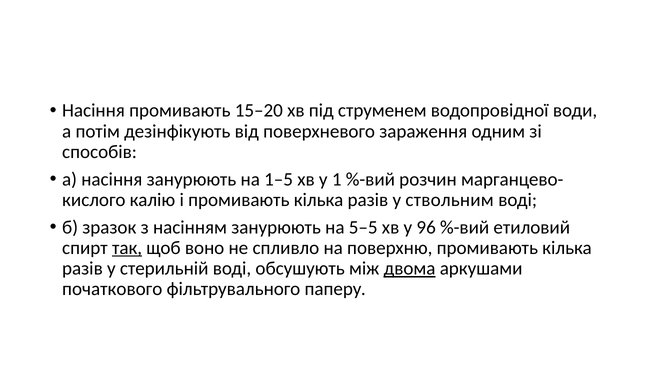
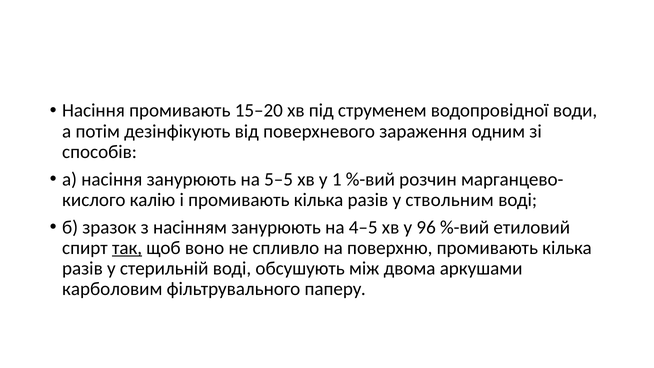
1–5: 1–5 -> 5–5 (279, 179)
5–5: 5–5 -> 4–5 (363, 227)
двома underline: present -> none (410, 268)
початкового: початкового -> карболовим (112, 289)
